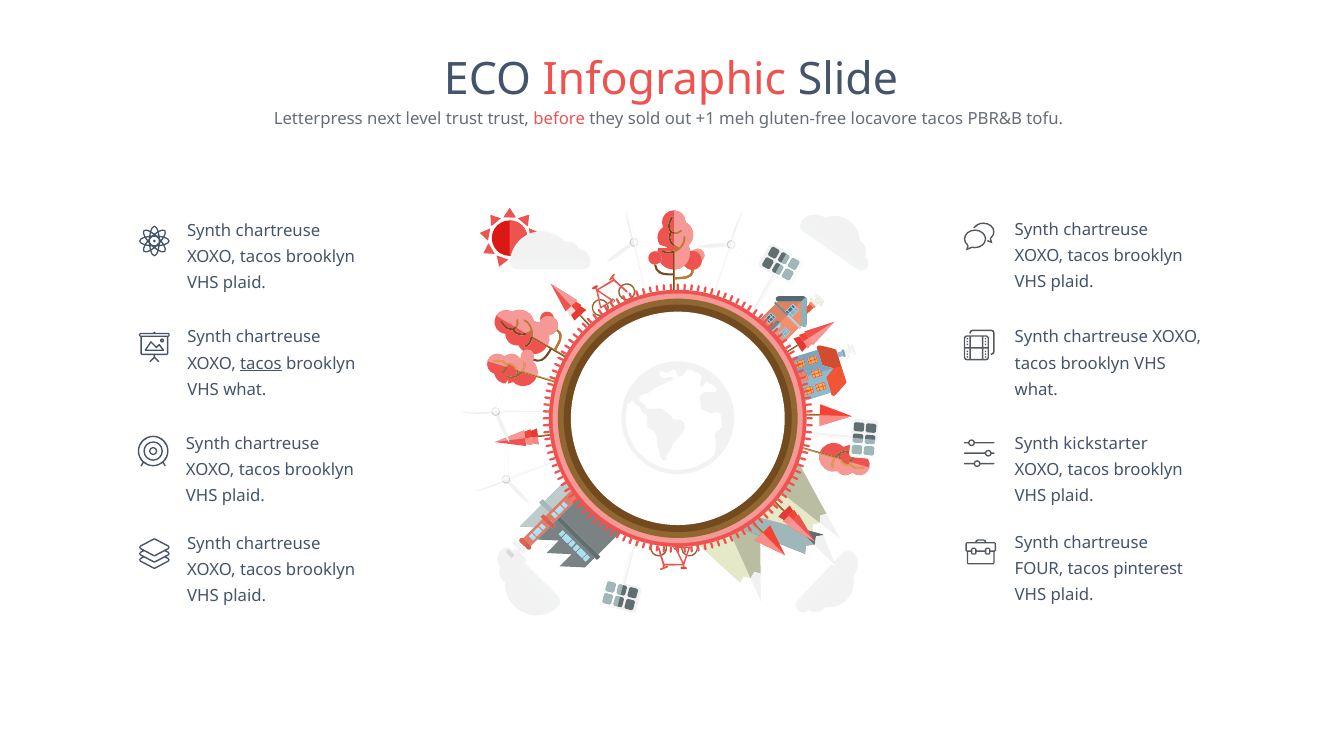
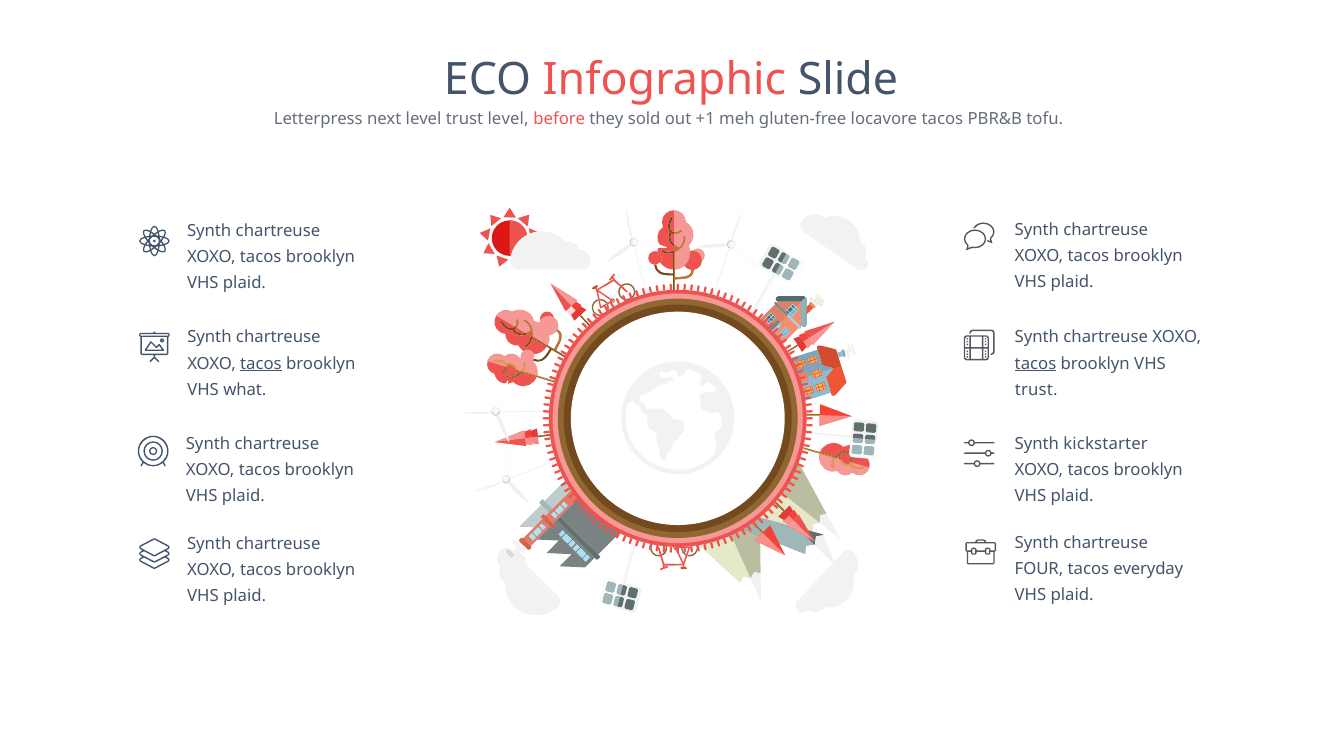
trust trust: trust -> level (508, 119)
tacos underline: none -> present (1036, 364)
what: what -> trust (1036, 390)
pinterest: pinterest -> everyday (1148, 569)
